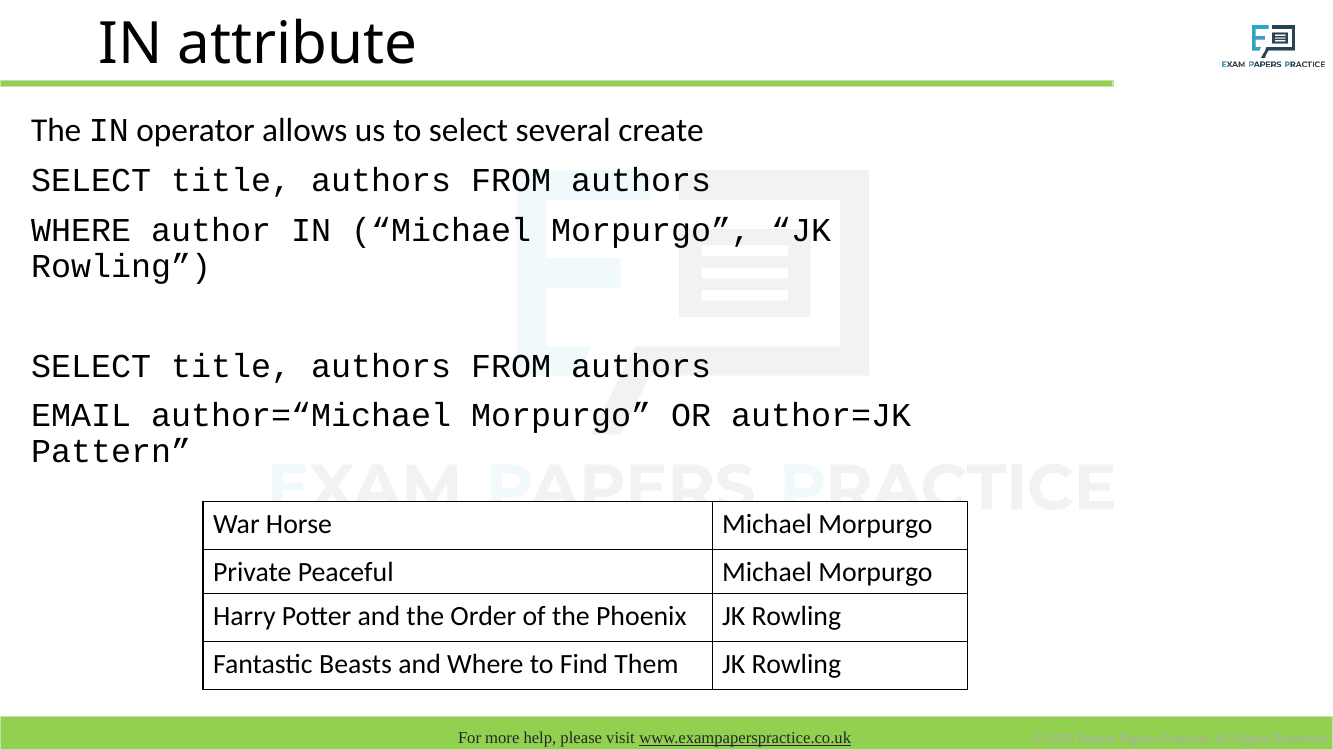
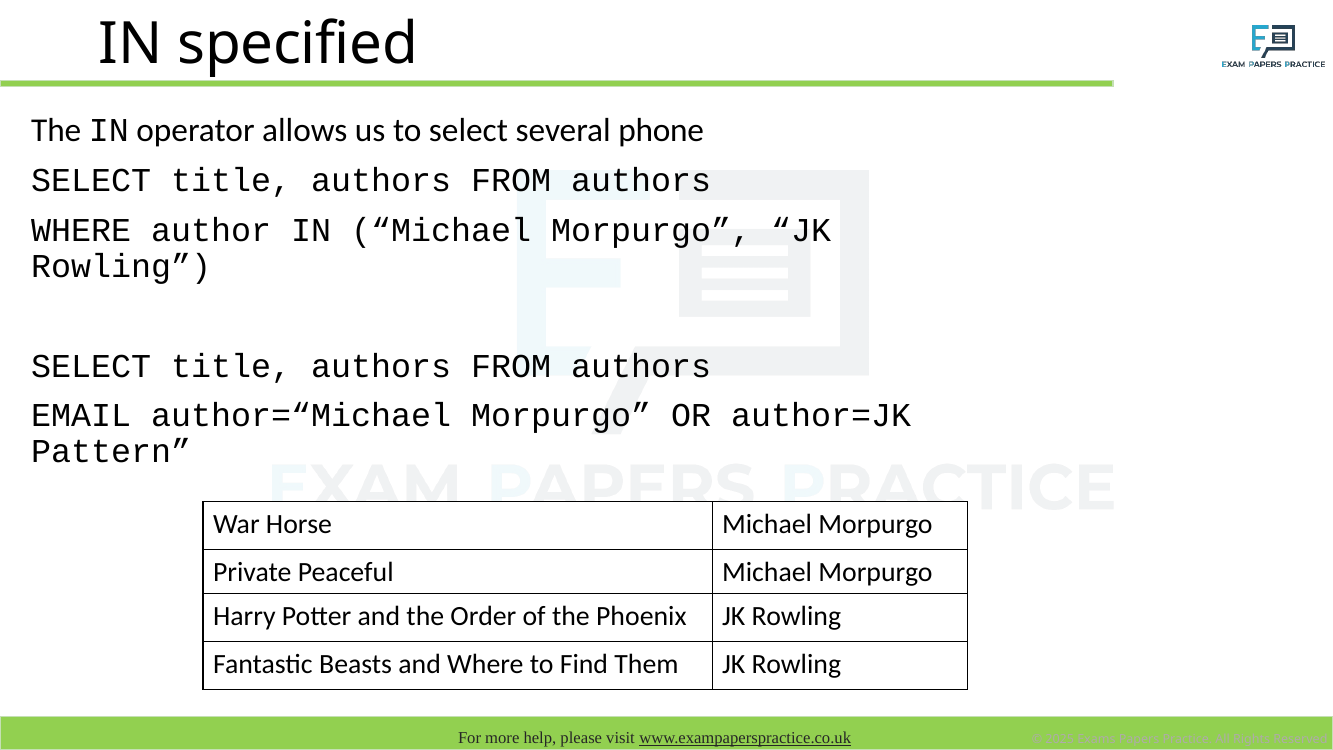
attribute: attribute -> specified (298, 44)
create: create -> phone (661, 131)
